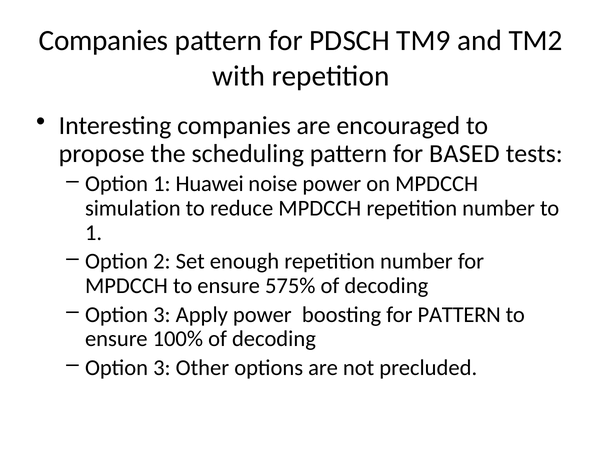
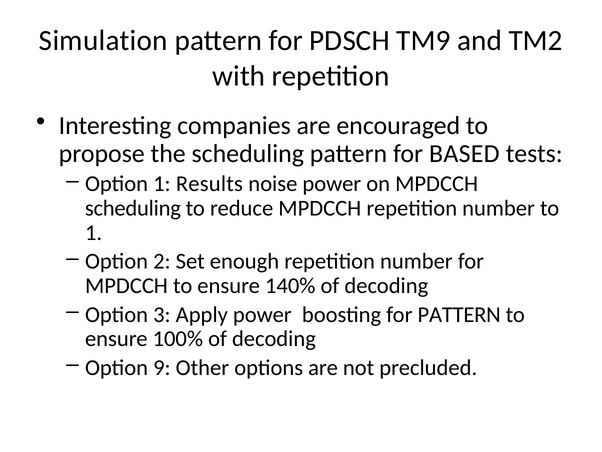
Companies: Companies -> Simulation (103, 41)
Huawei: Huawei -> Results (209, 184)
simulation: simulation -> scheduling (133, 208)
575%: 575% -> 140% (290, 286)
3: 3 -> 9 (162, 367)
